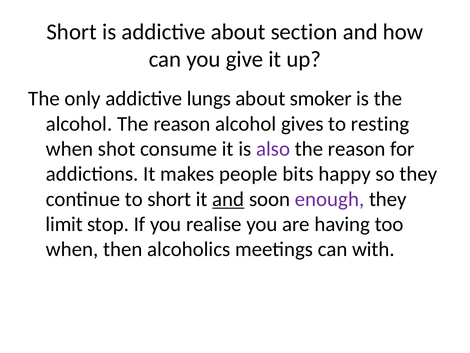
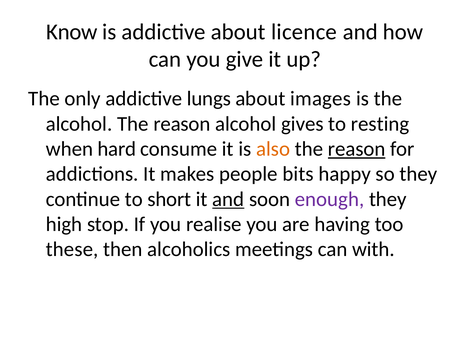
Short: Short -> Know (72, 32)
section: section -> licence (304, 32)
smoker: smoker -> images (321, 99)
shot: shot -> hard (117, 149)
also colour: purple -> orange (273, 149)
reason underline: none -> present (357, 149)
limit: limit -> high (64, 224)
when: when -> these (72, 249)
